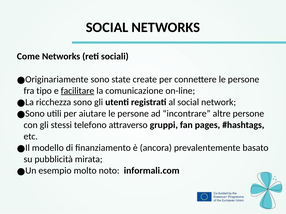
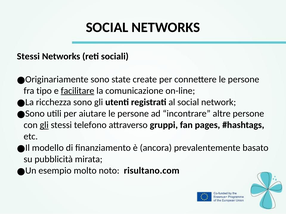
Come: Come -> Stessi (28, 57)
gli underline: none -> present (44, 125)
informali.com: informali.com -> risultano.com (152, 171)
